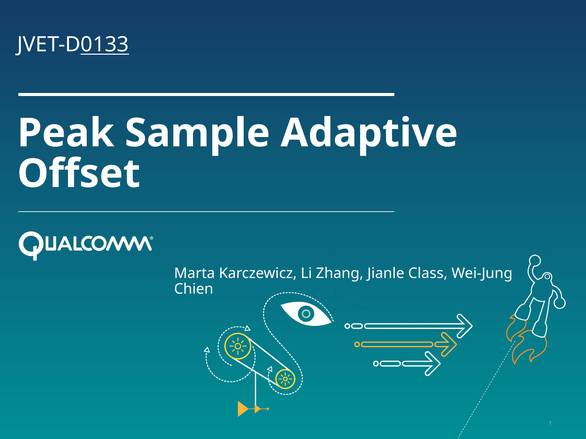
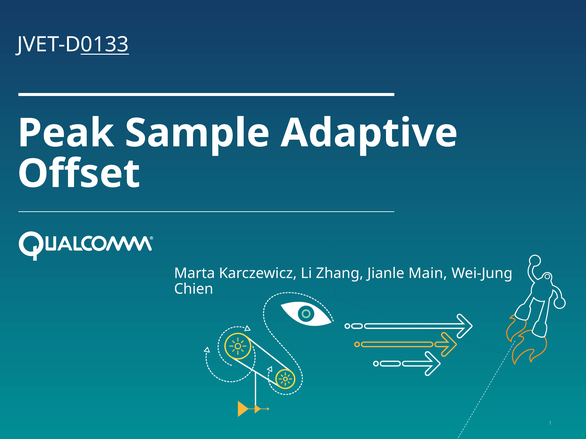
Class: Class -> Main (428, 274)
